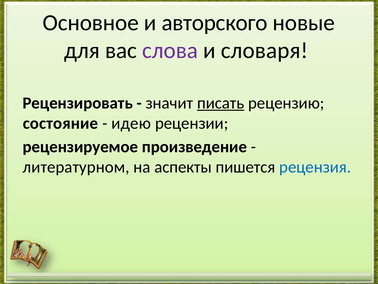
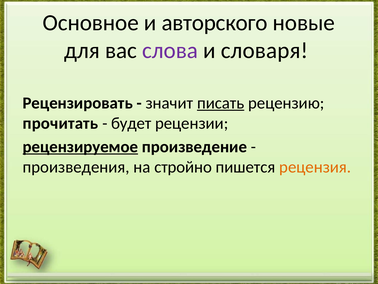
состояние: состояние -> прочитать (60, 123)
идею: идею -> будет (131, 123)
рецензируемое underline: none -> present (80, 147)
литературном: литературном -> произведения (76, 167)
аспекты: аспекты -> стройно (183, 167)
рецензия colour: blue -> orange (315, 167)
